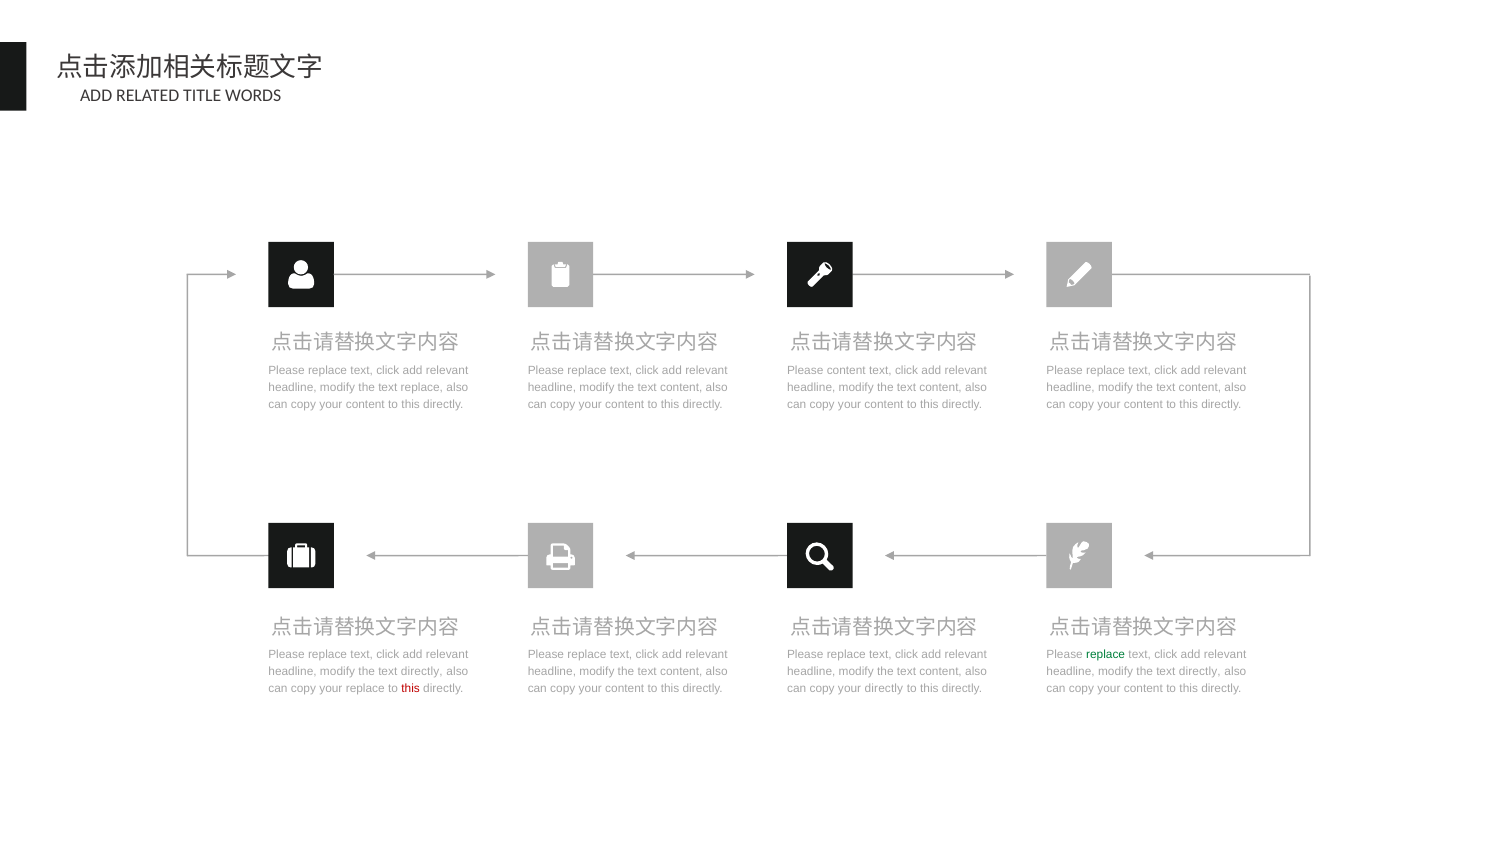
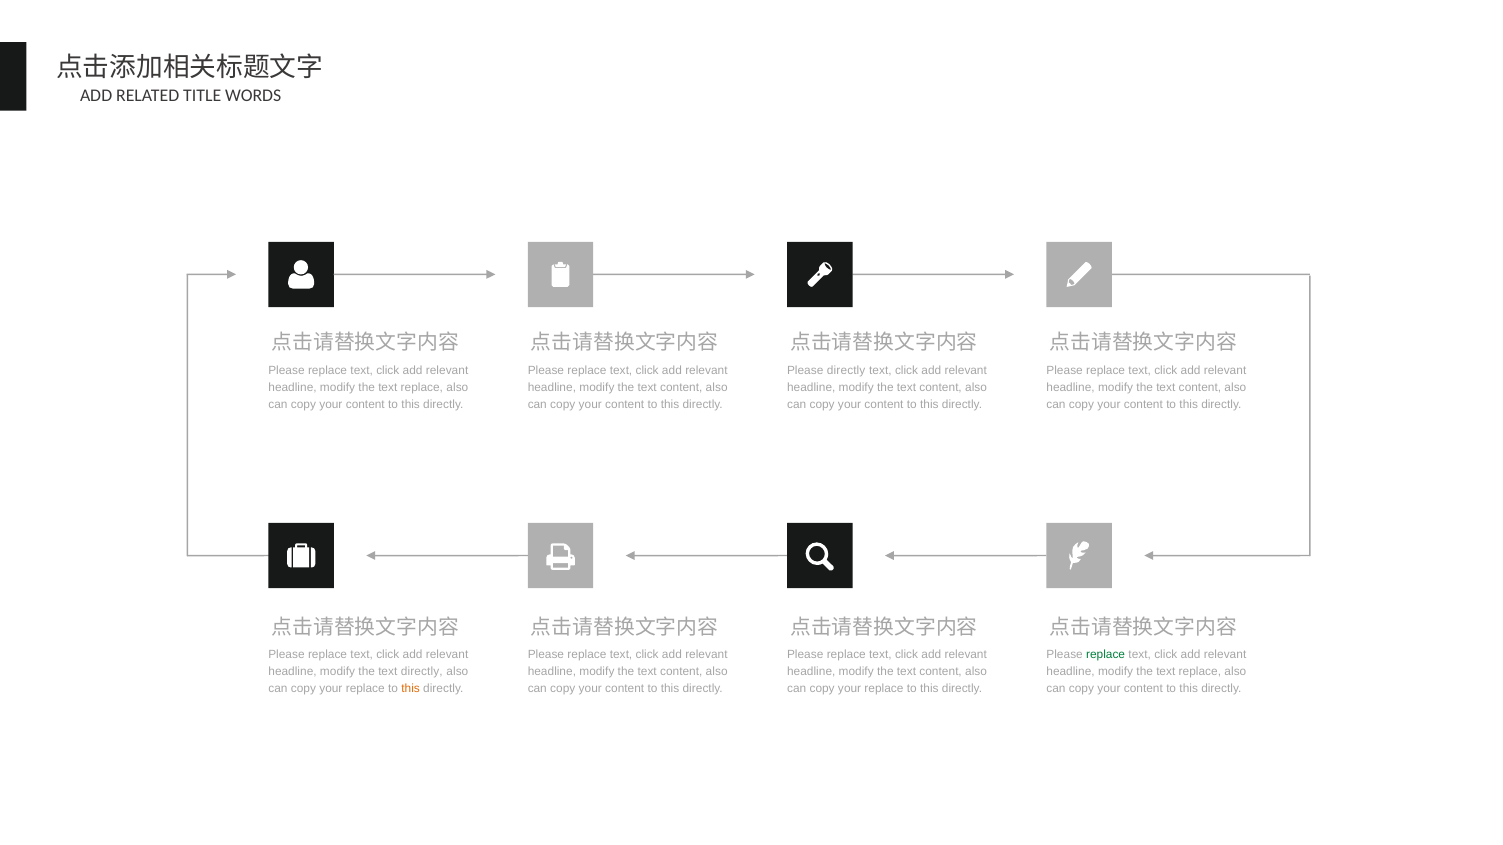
Please content: content -> directly (846, 370)
directly: directly -> replace (1200, 672)
this colour: red -> orange (411, 689)
directly: directly -> replace (884, 689)
